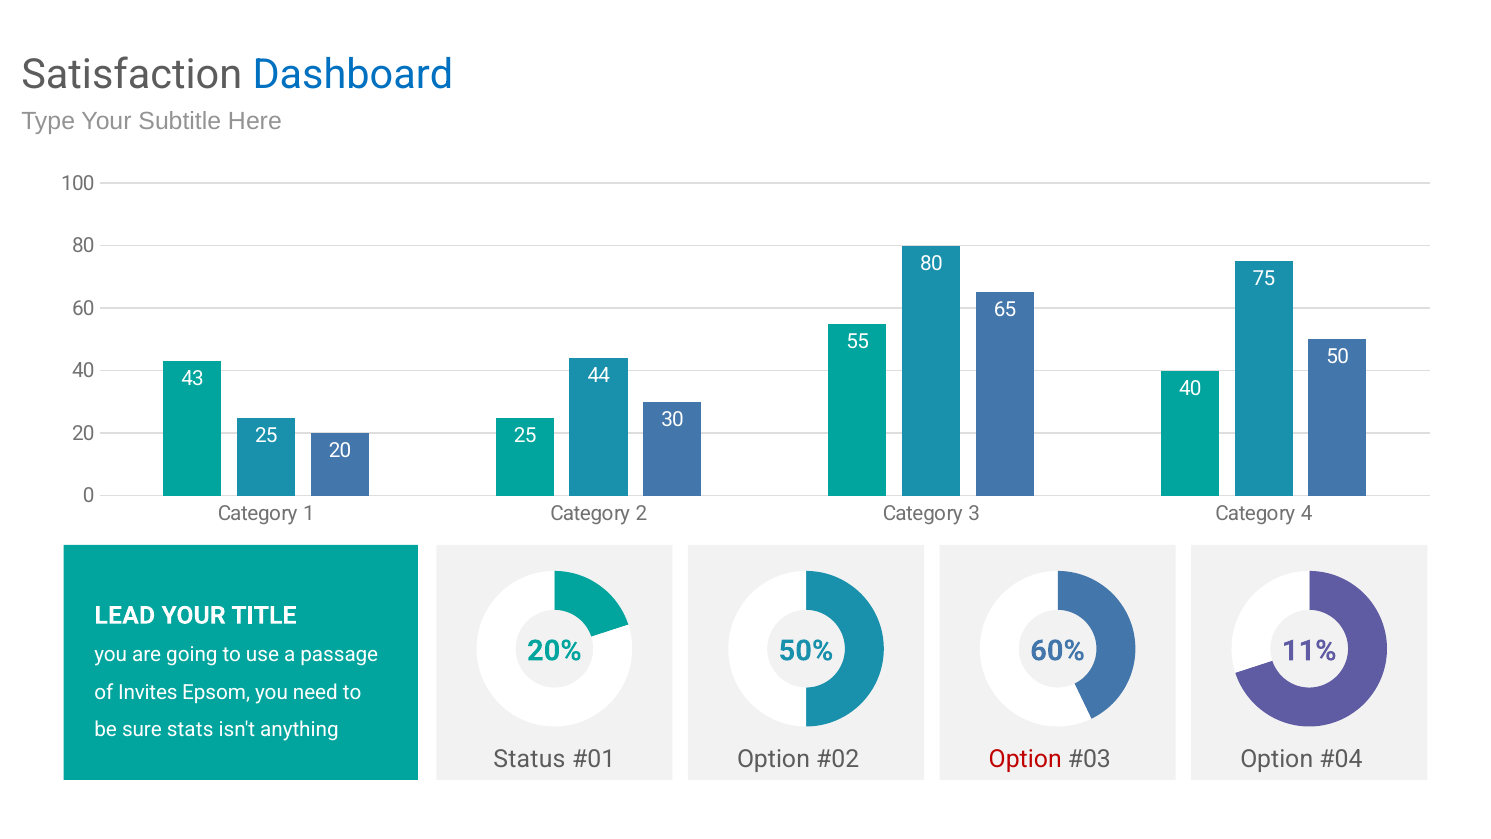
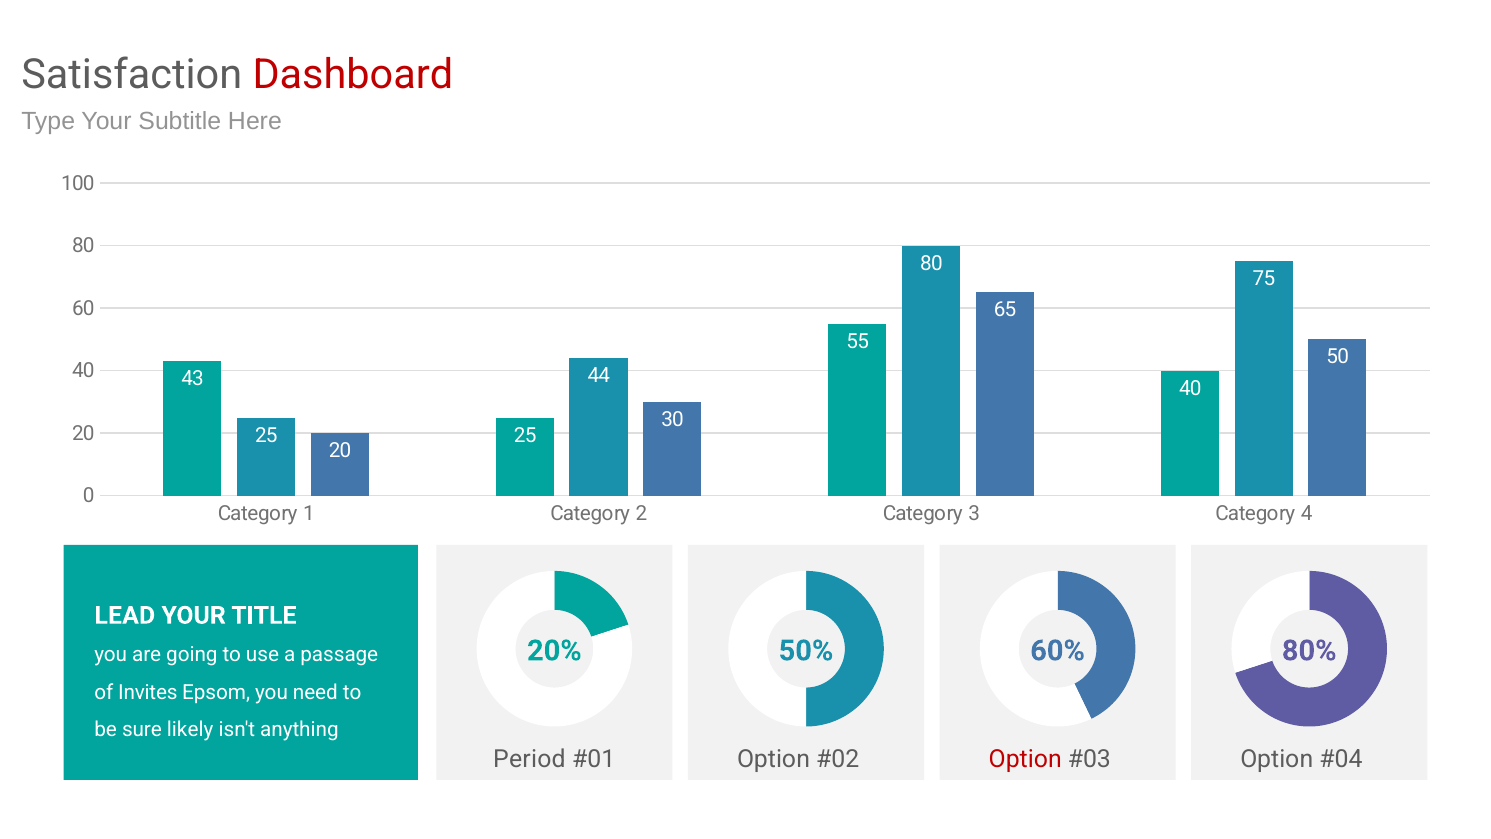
Dashboard colour: blue -> red (353, 75)
11%: 11% -> 80% (1309, 651)
stats: stats -> likely (190, 729)
Status: Status -> Period (529, 759)
